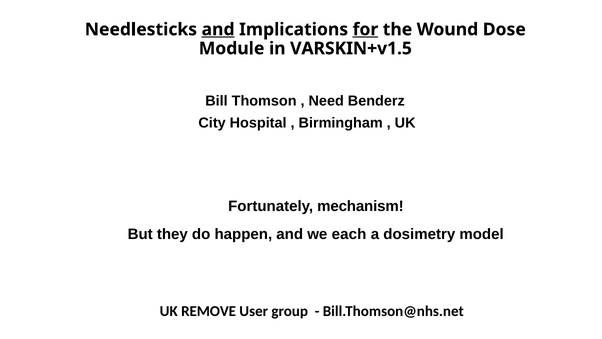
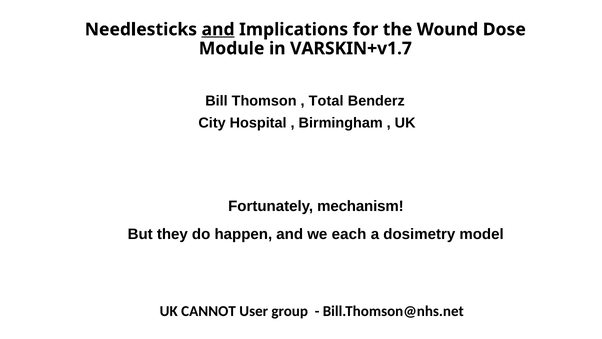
for underline: present -> none (365, 29)
VARSKIN+v1.5: VARSKIN+v1.5 -> VARSKIN+v1.7 (351, 48)
Need: Need -> Total (326, 101)
REMOVE: REMOVE -> CANNOT (209, 311)
